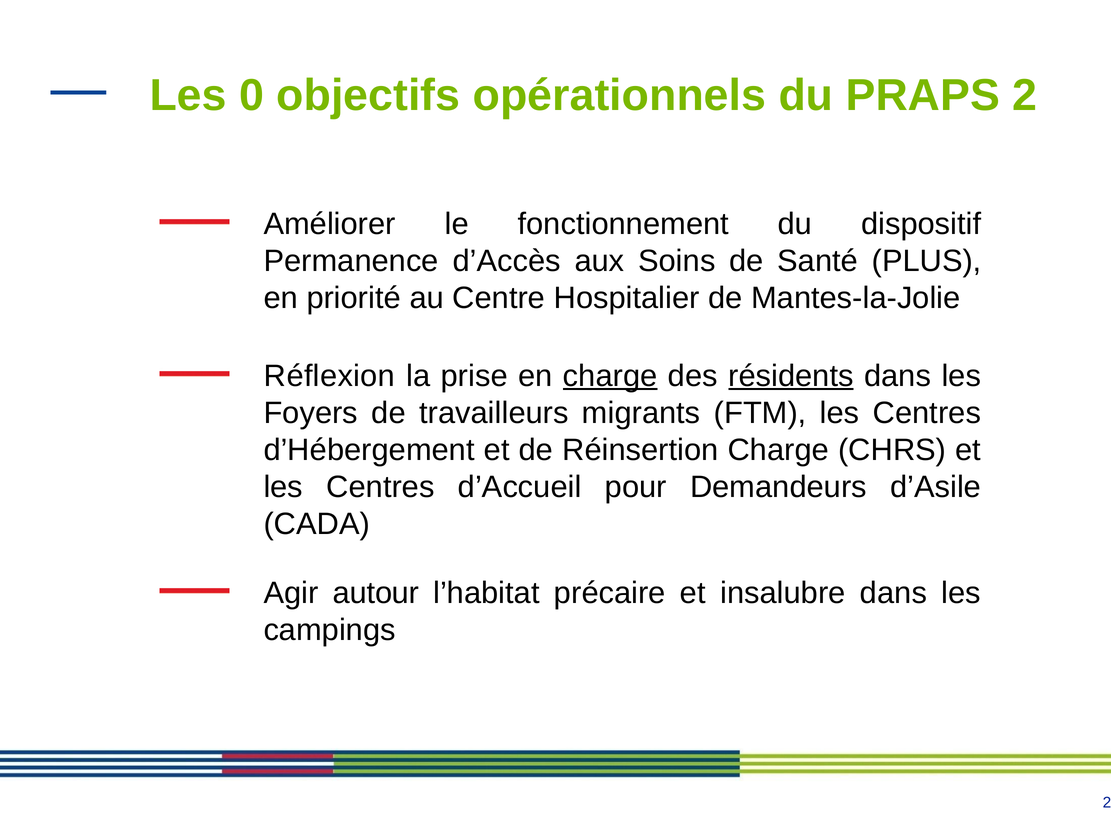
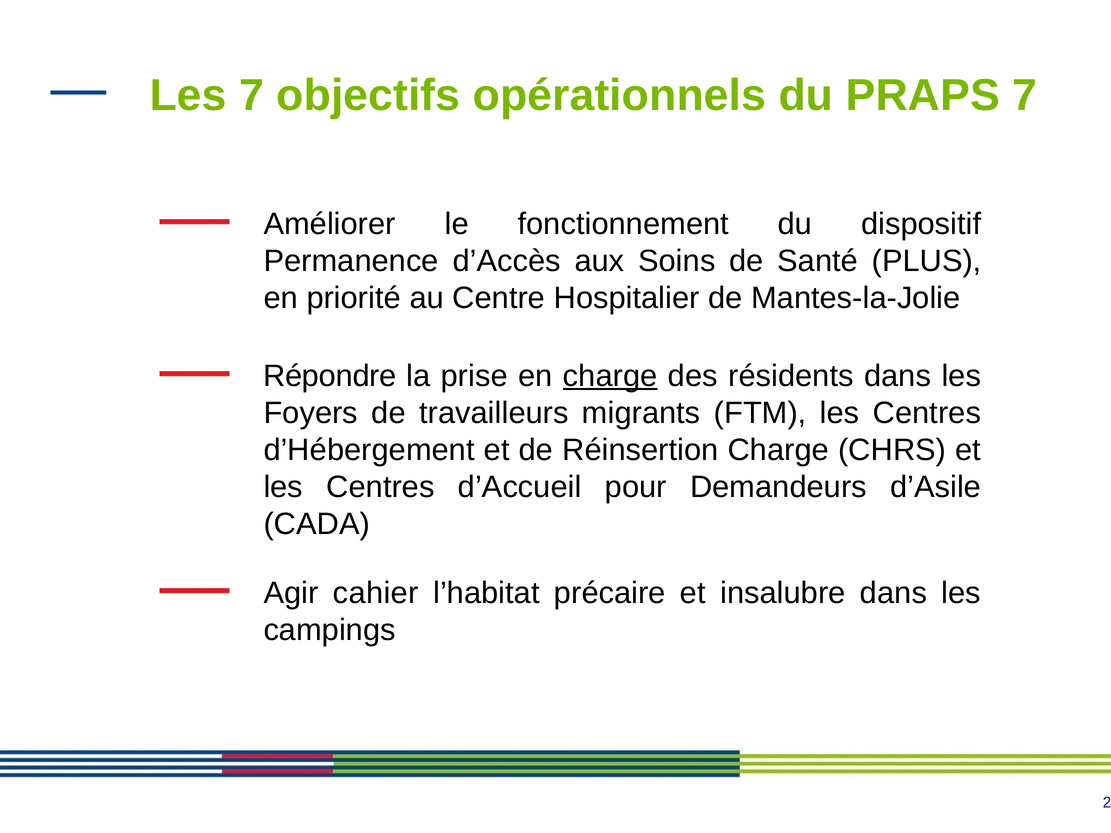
Les 0: 0 -> 7 (252, 95)
PRAPS 2: 2 -> 7 (1025, 95)
Réflexion: Réflexion -> Répondre (330, 376)
résidents underline: present -> none (791, 376)
autour: autour -> cahier (376, 593)
